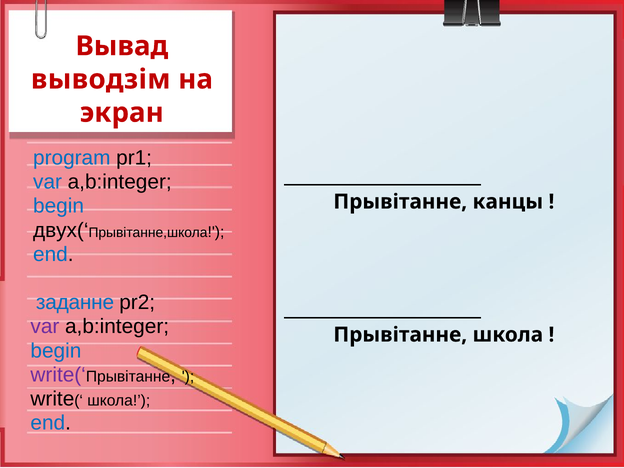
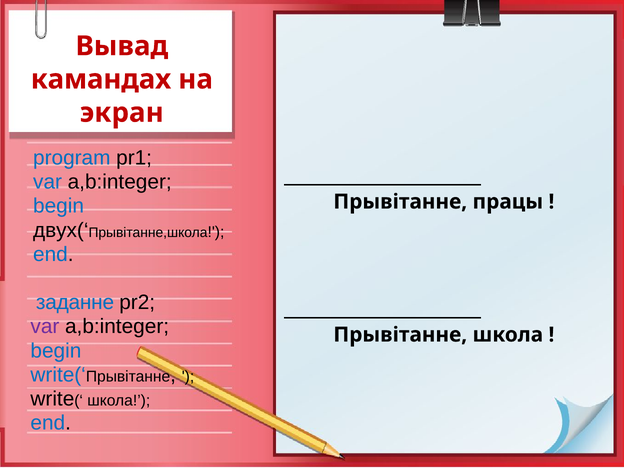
выводзім: выводзім -> камандах (101, 79)
канцы: канцы -> працы (508, 202)
write(‘ colour: purple -> blue (58, 375)
